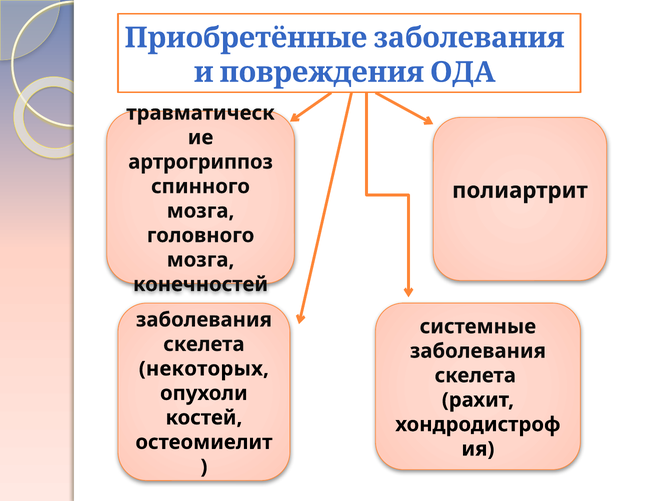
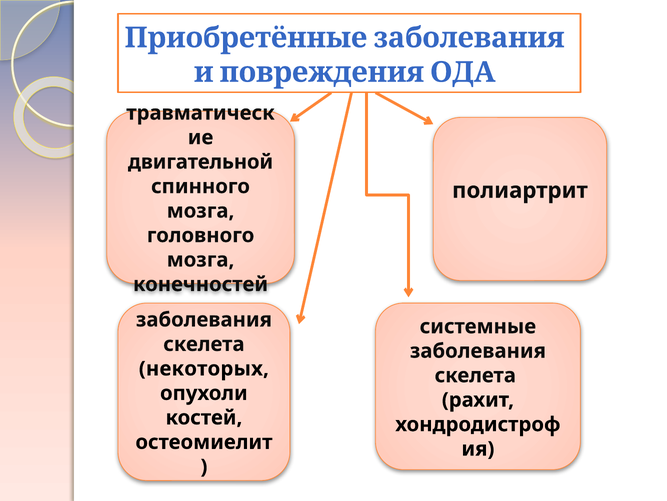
артрогриппоз: артрогриппоз -> двигательной (201, 162)
